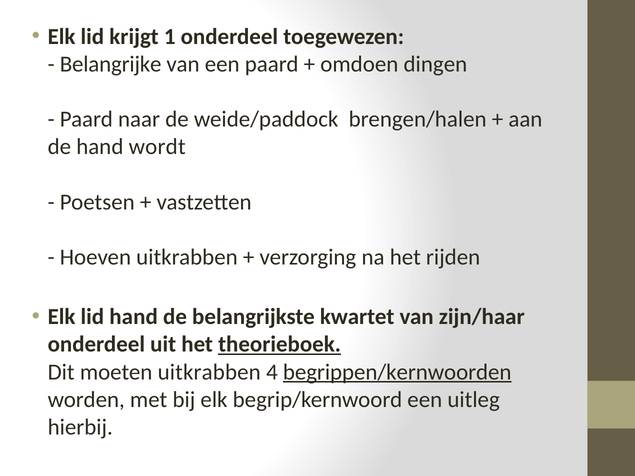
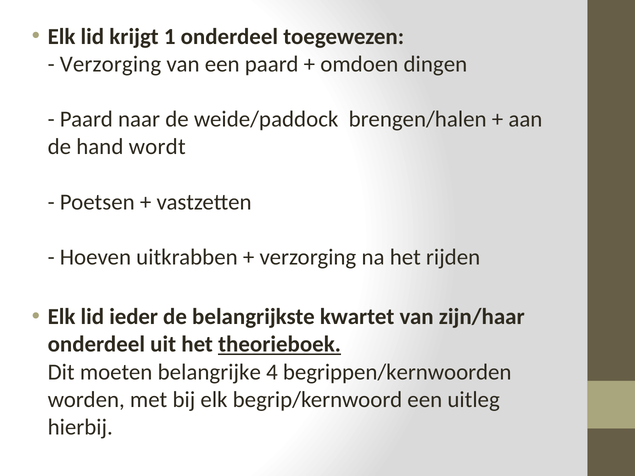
Belangrijke: Belangrijke -> Verzorging (110, 64)
lid hand: hand -> ieder (134, 317)
moeten uitkrabben: uitkrabben -> belangrijke (209, 372)
begrippen/kernwoorden underline: present -> none (397, 372)
